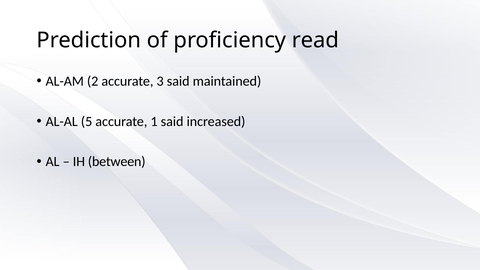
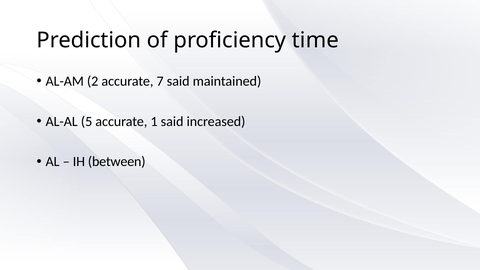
read: read -> time (315, 40)
3: 3 -> 7 (160, 81)
